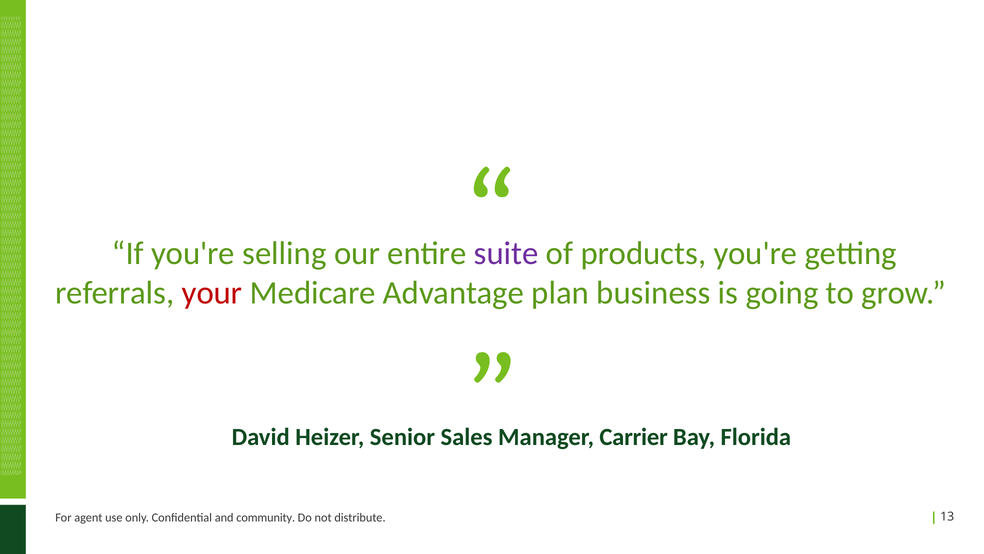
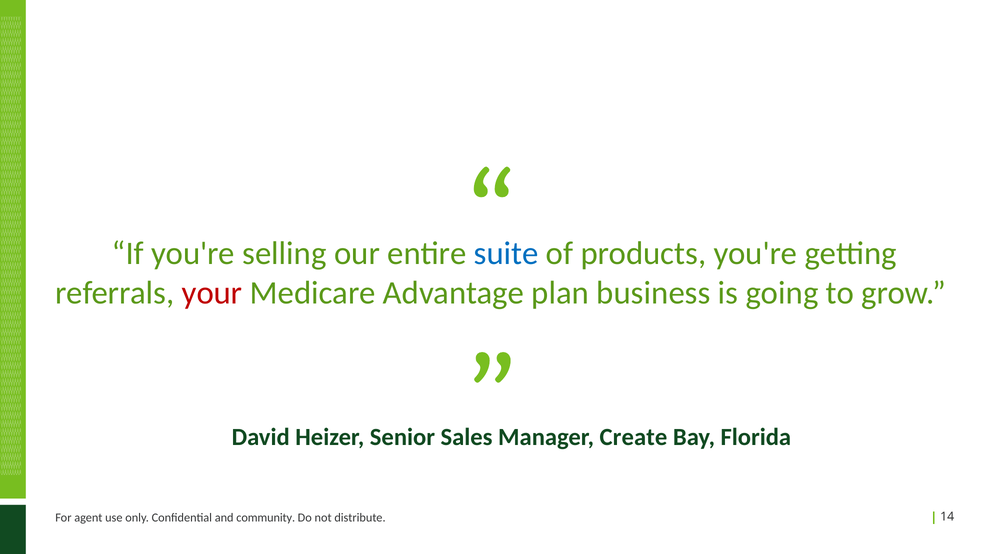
suite colour: purple -> blue (506, 253)
Carrier: Carrier -> Create (633, 437)
13: 13 -> 14 (947, 516)
